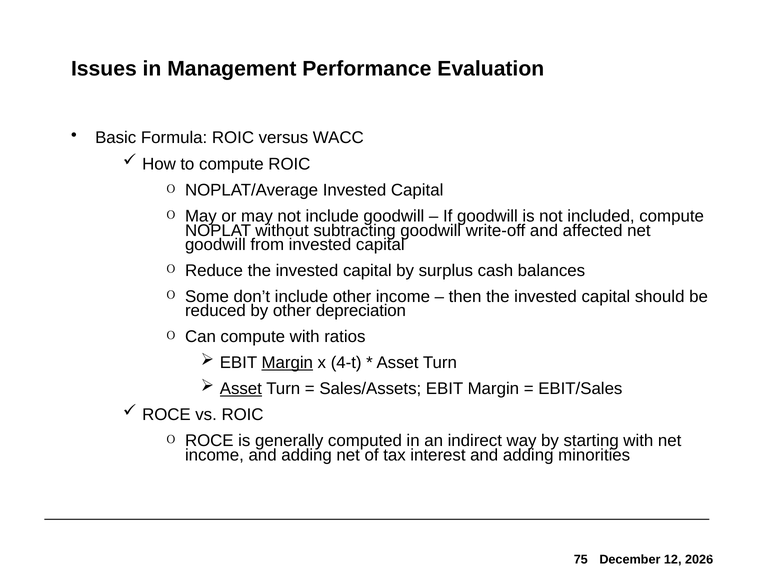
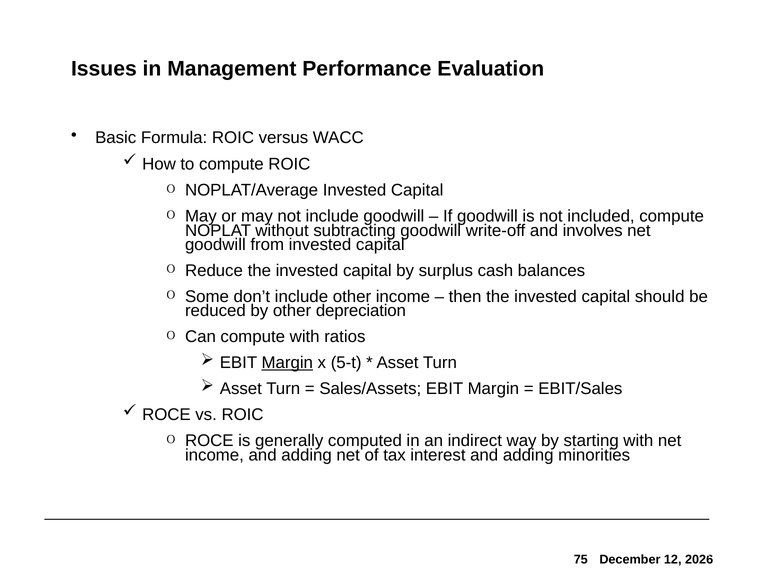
affected: affected -> involves (593, 230)
4-t: 4-t -> 5-t (346, 363)
Asset underline: present -> none (241, 389)
